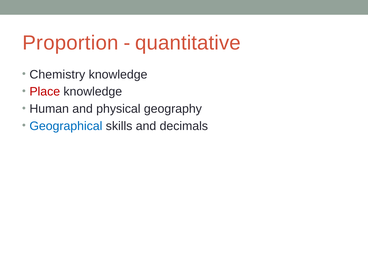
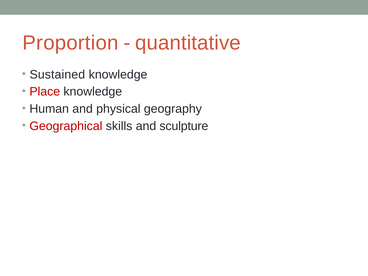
Chemistry: Chemistry -> Sustained (57, 74)
Geographical colour: blue -> red (66, 126)
decimals: decimals -> sculpture (184, 126)
